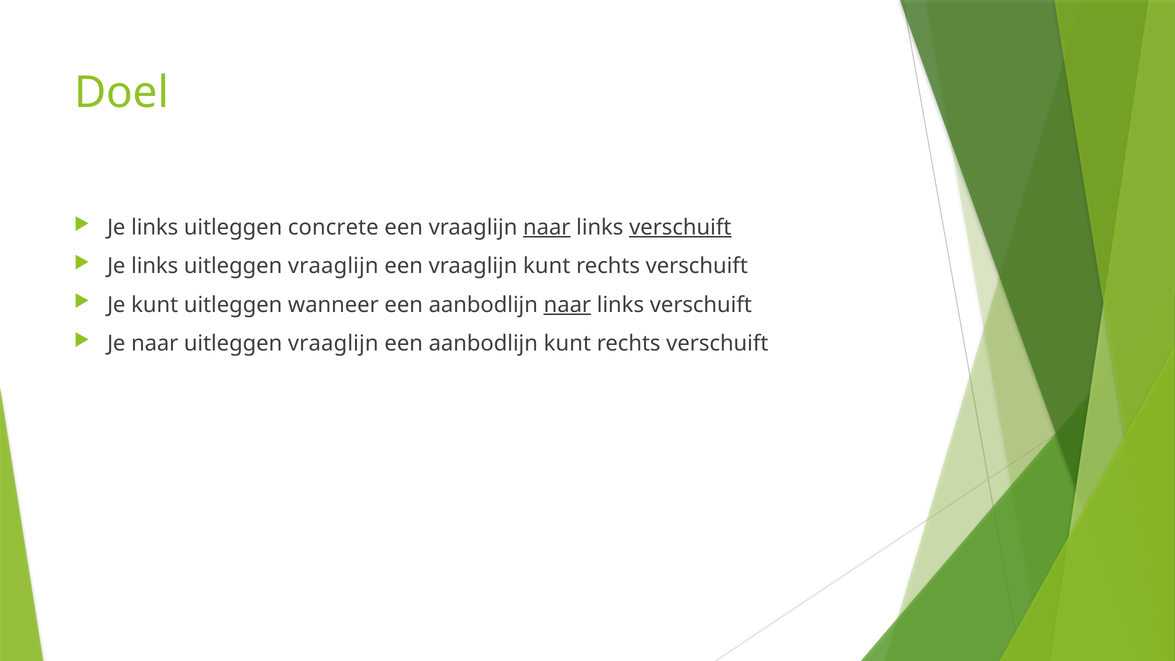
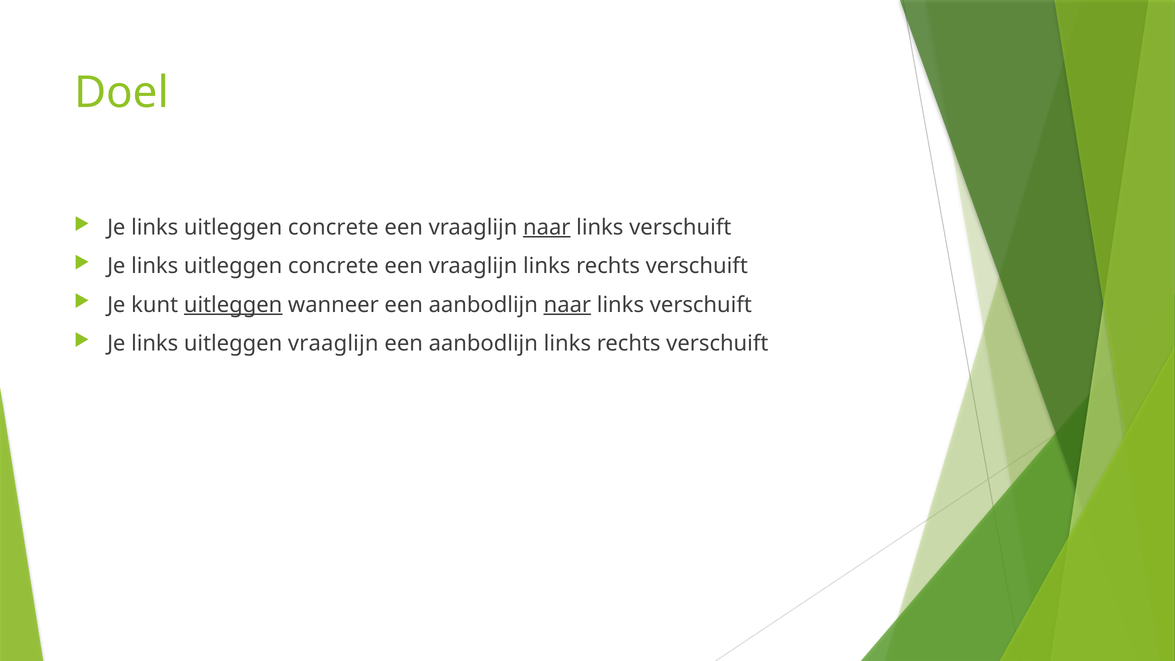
verschuift underline: present -> none (680, 227)
vraaglijn: vraaglijn -> concrete (333, 266)
vraaglijn kunt: kunt -> links (547, 266)
uitleggen underline: none -> present (233, 305)
naar: naar -> links (155, 343)
aanbodlijn kunt: kunt -> links (567, 343)
